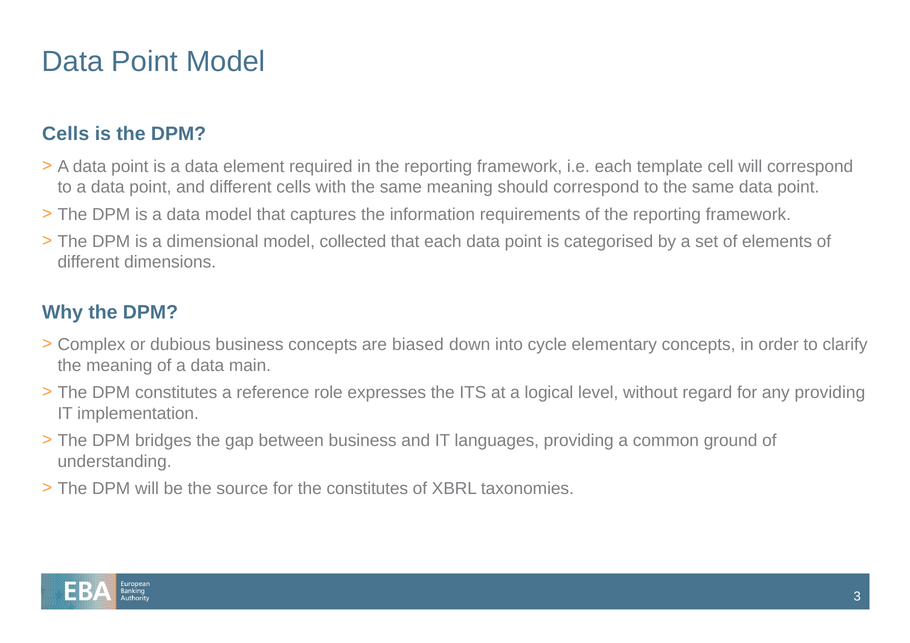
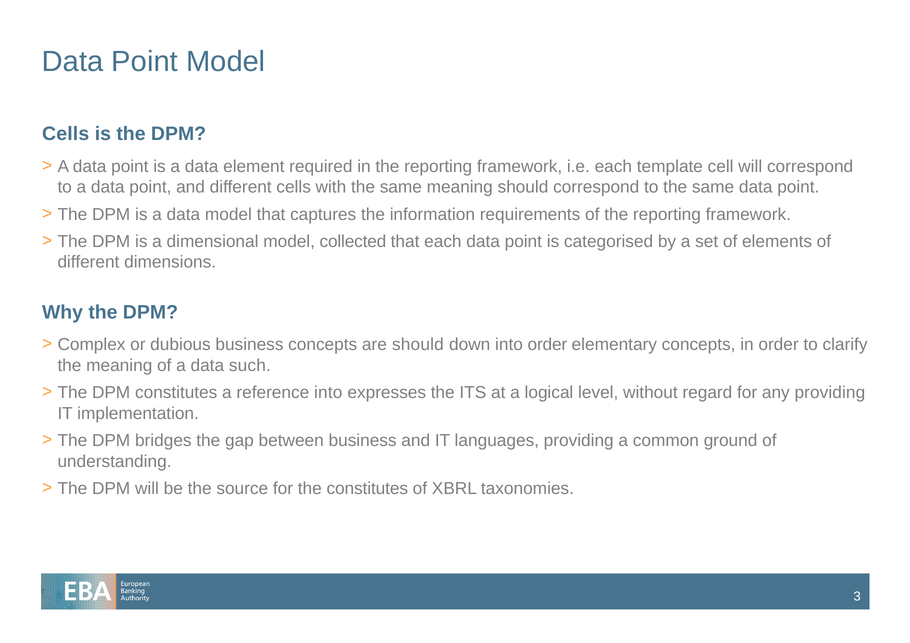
are biased: biased -> should (418, 345)
into cycle: cycle -> order (547, 345)
main: main -> such (250, 366)
reference role: role -> into (328, 393)
